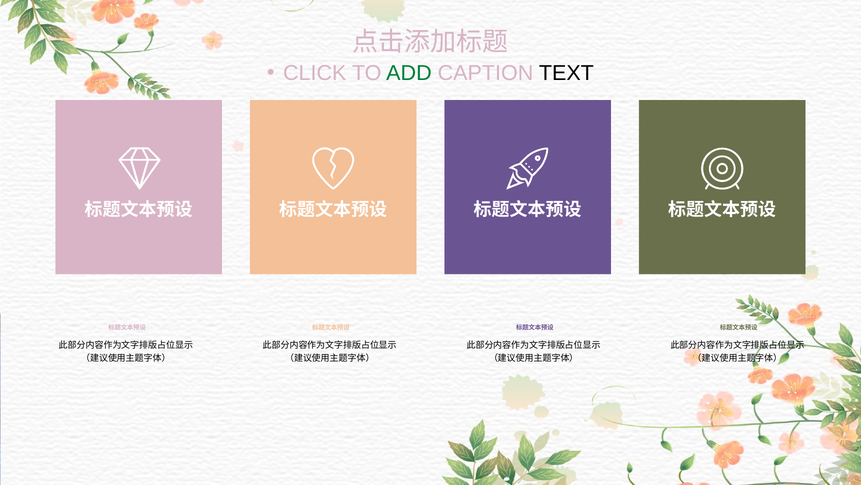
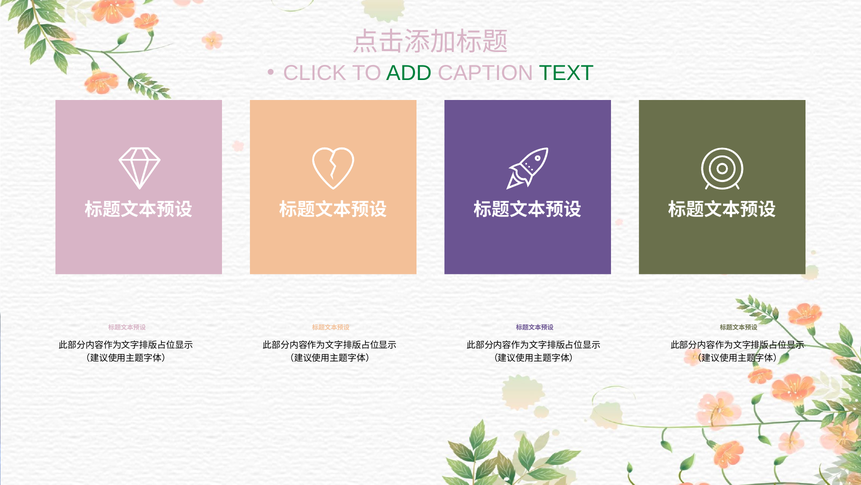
TEXT colour: black -> green (566, 73)
